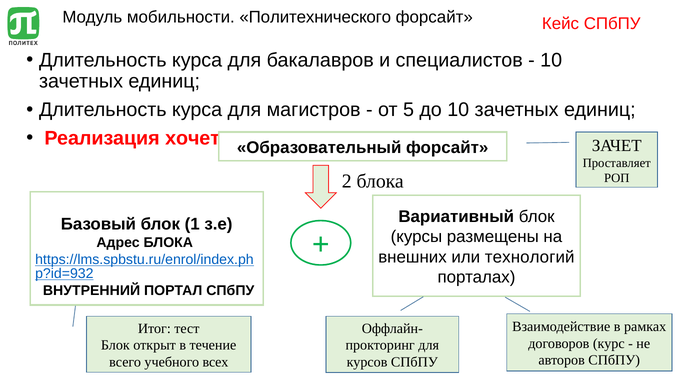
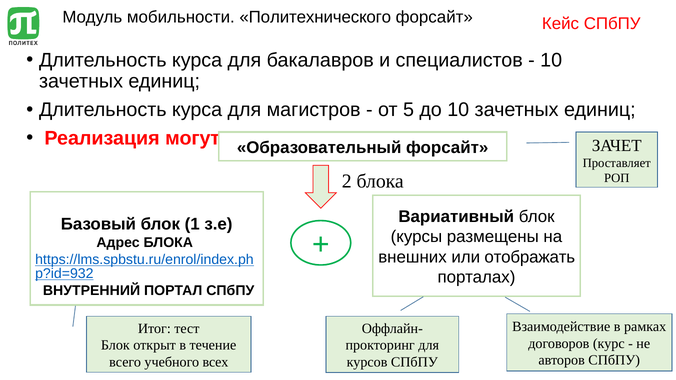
хочет: хочет -> могут (193, 138)
технологий: технологий -> отображать (530, 257)
